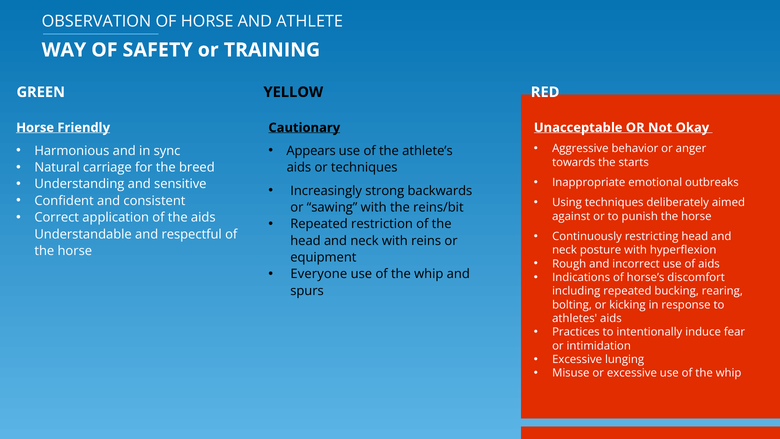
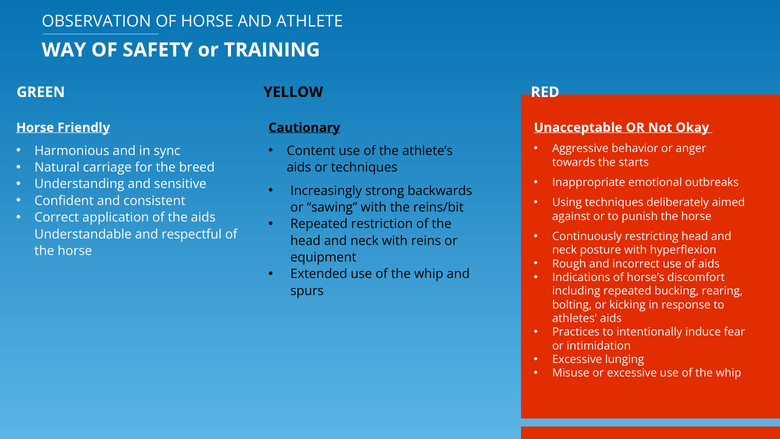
Appears: Appears -> Content (311, 151)
Everyone: Everyone -> Extended (319, 274)
